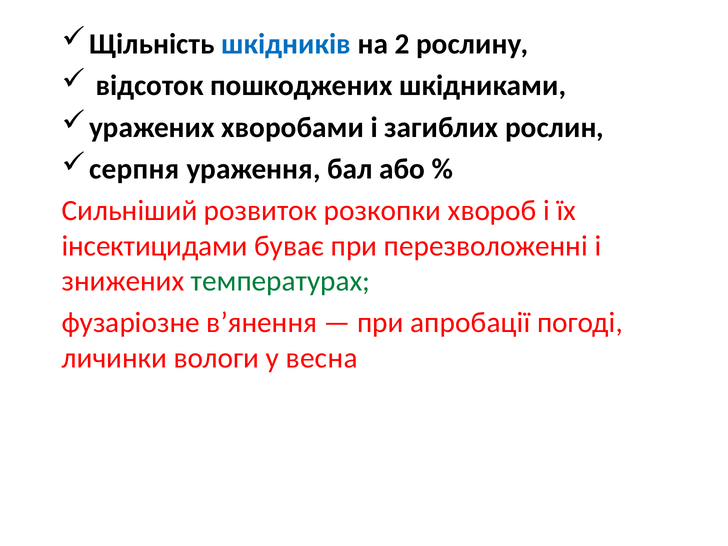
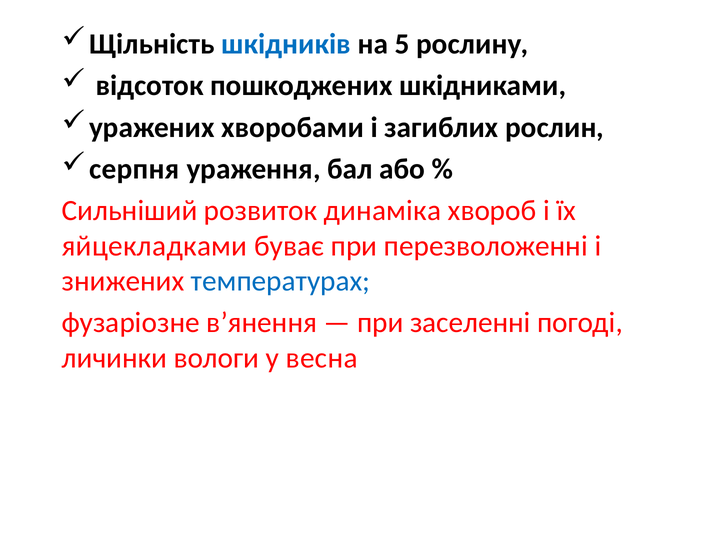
2: 2 -> 5 (402, 44)
розкопки: розкопки -> динаміка (382, 211)
інсектицидами: інсектицидами -> яйцекладками (155, 246)
температурах colour: green -> blue (281, 281)
апробації: апробації -> заселенні (470, 323)
